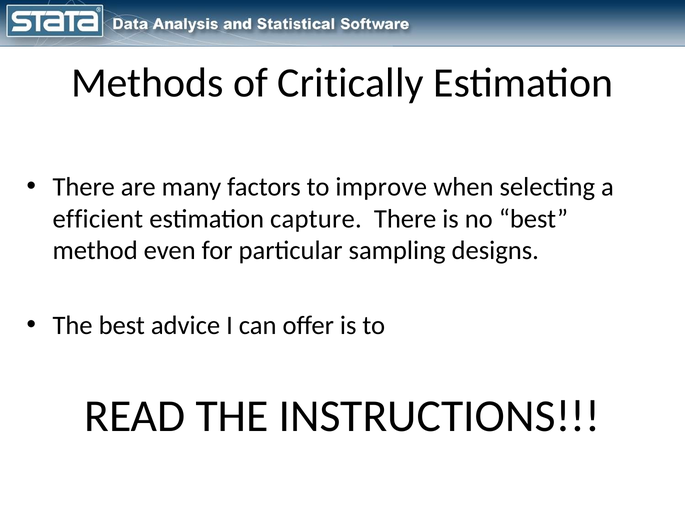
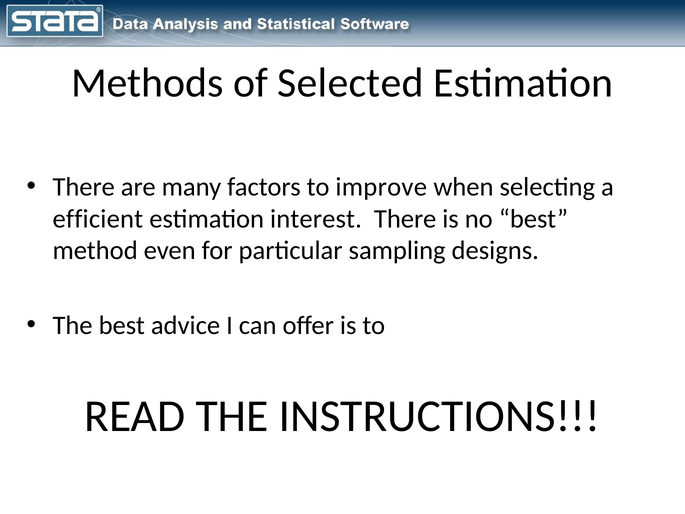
Critically: Critically -> Selected (350, 83)
capture: capture -> interest (316, 219)
